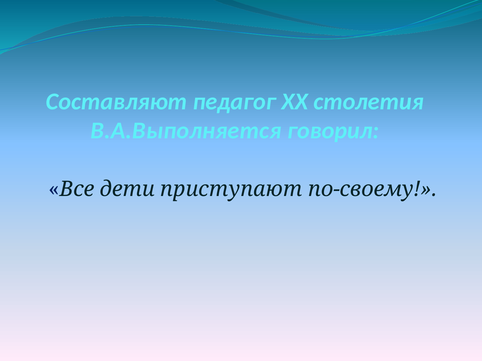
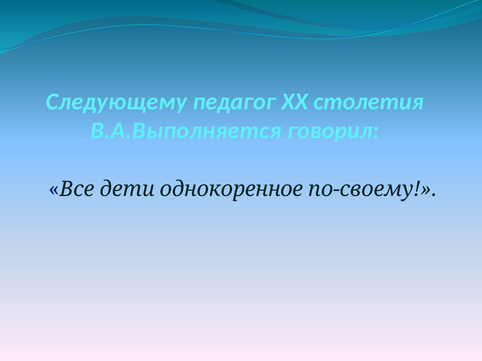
Составляют: Составляют -> Следующему (117, 102)
приступают: приступают -> однокоренное (232, 189)
